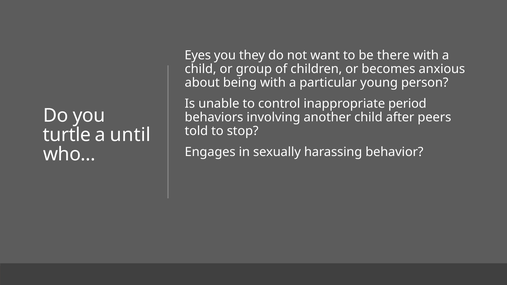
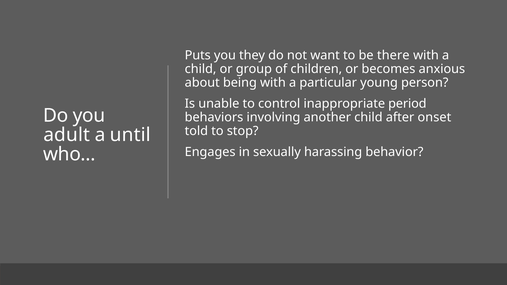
Eyes: Eyes -> Puts (198, 55)
peers: peers -> onset (434, 117)
turtle: turtle -> adult (67, 135)
